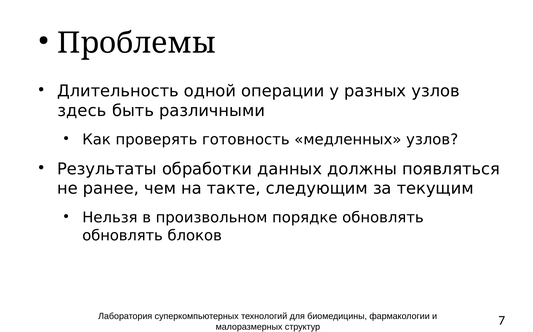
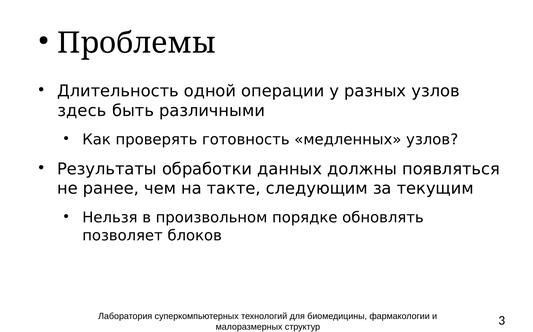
обновлять: обновлять -> позволяет (123, 235)
7: 7 -> 3 (502, 320)
